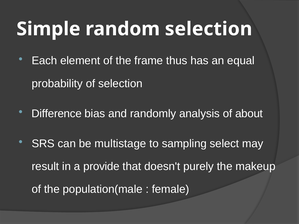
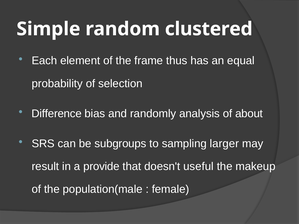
random selection: selection -> clustered (209, 29)
multistage: multistage -> subgroups (120, 144)
select: select -> larger (224, 144)
purely: purely -> useful (198, 167)
